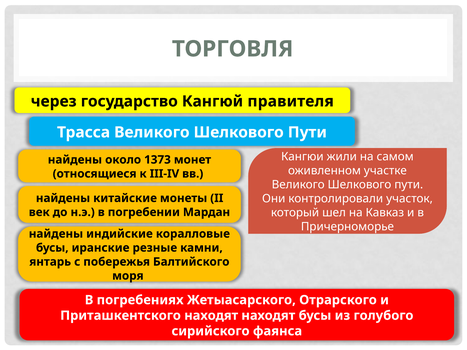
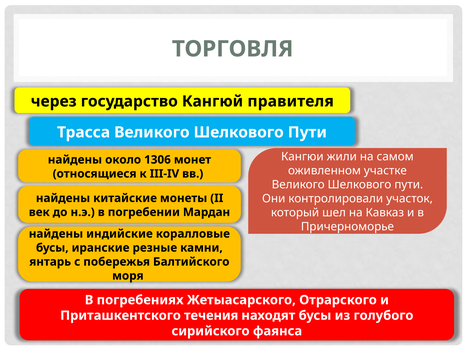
1373: 1373 -> 1306 (157, 160)
Приташкентского находят: находят -> течения (211, 316)
